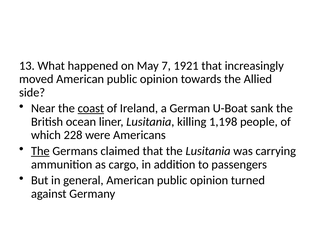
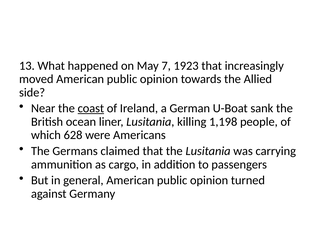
1921: 1921 -> 1923 (186, 66)
228: 228 -> 628 (73, 135)
The underline: present -> none (40, 151)
